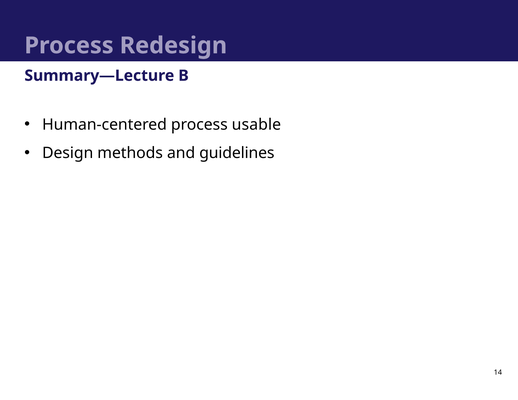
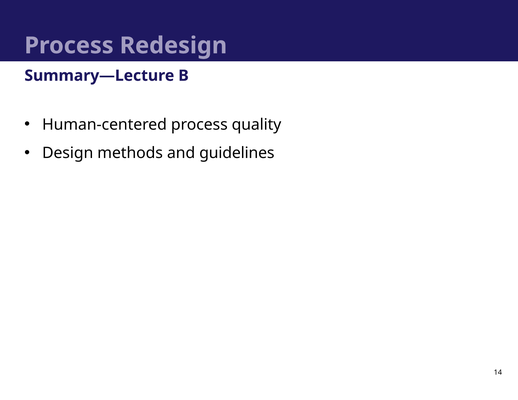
usable: usable -> quality (257, 125)
